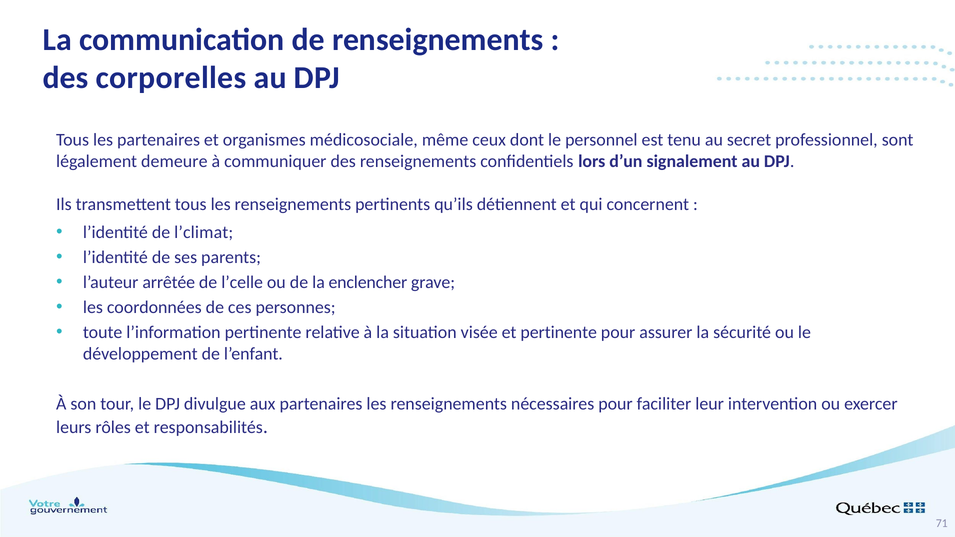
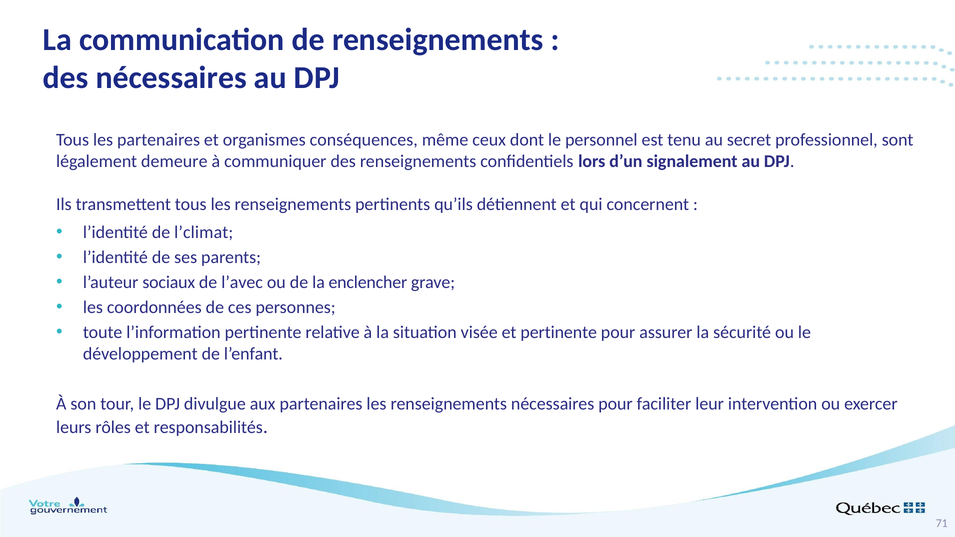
des corporelles: corporelles -> nécessaires (171, 78)
médicosociale: médicosociale -> conséquences (364, 140)
arrêtée: arrêtée -> sociaux (169, 282)
l’celle: l’celle -> l’avec (242, 282)
